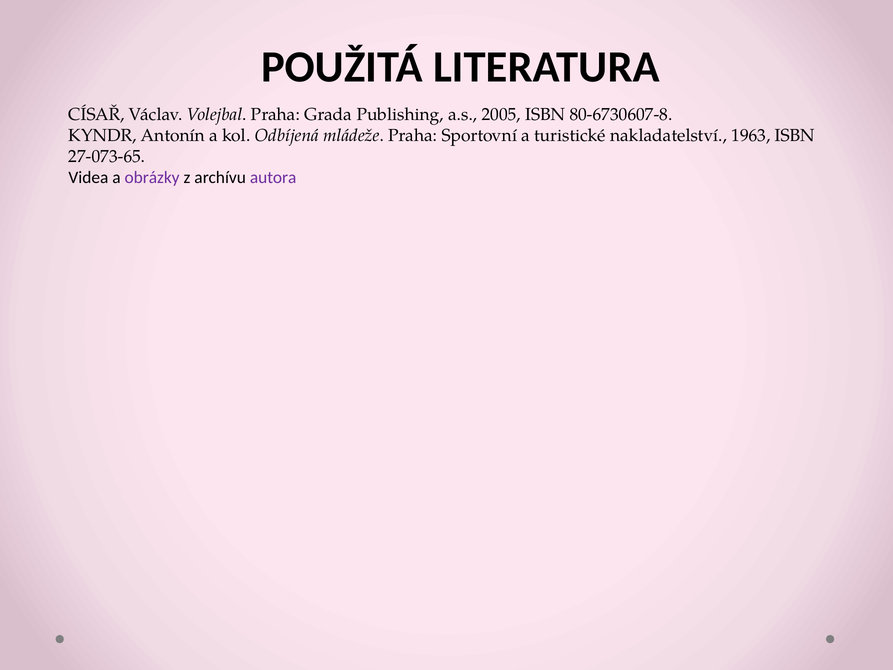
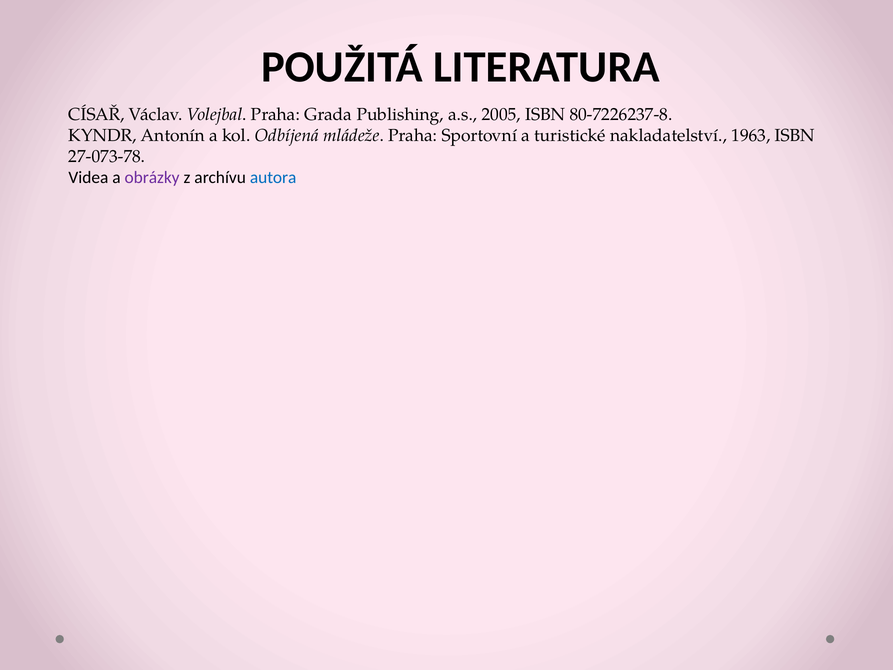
80-6730607-8: 80-6730607-8 -> 80-7226237-8 (621, 115)
27-073-65: 27-073-65 -> 27-073-78 (107, 156)
autora colour: purple -> blue (273, 177)
